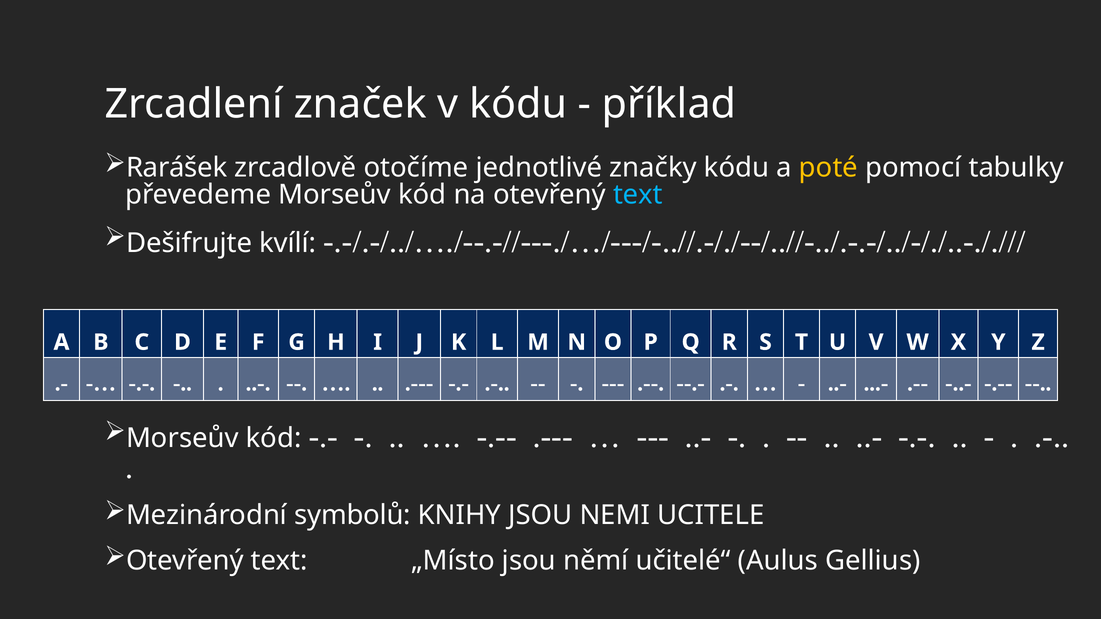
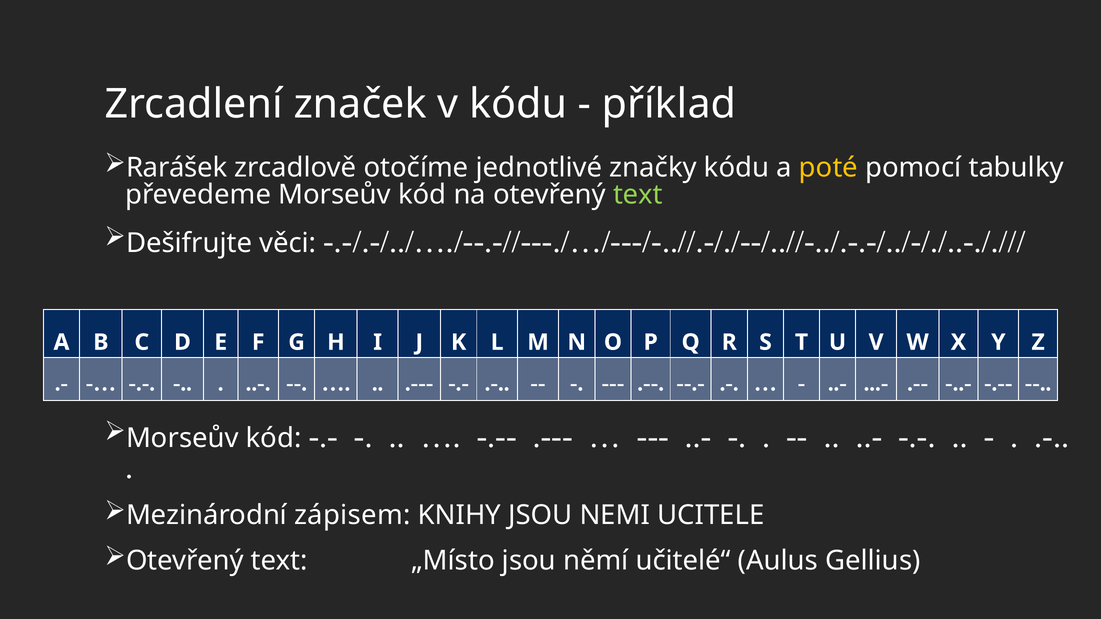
text colour: light blue -> light green (638, 195)
kvílí: kvílí -> věci (288, 244)
symbolů: symbolů -> zápisem (352, 516)
